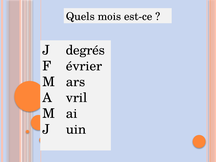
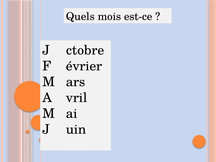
degrés: degrés -> ctobre (85, 50)
